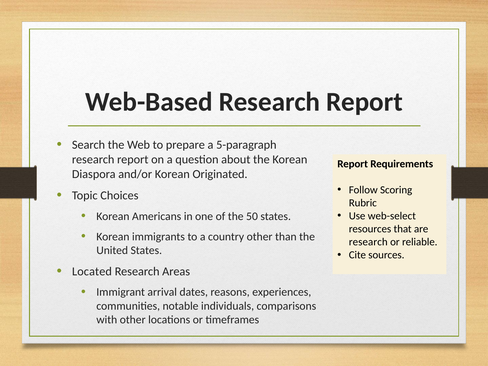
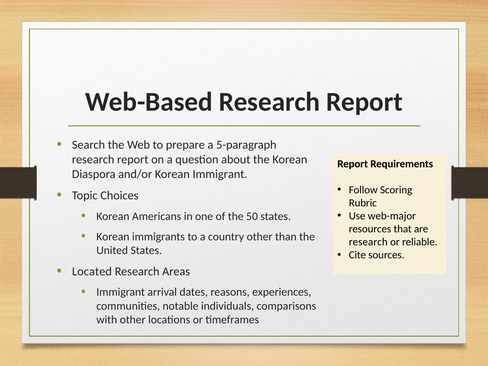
Korean Originated: Originated -> Immigrant (220, 174)
web-select: web-select -> web-major (392, 216)
